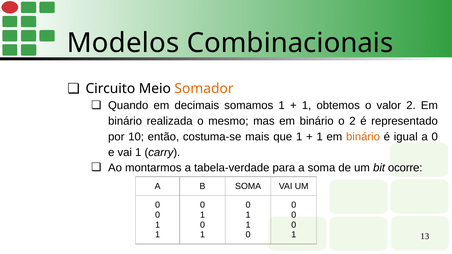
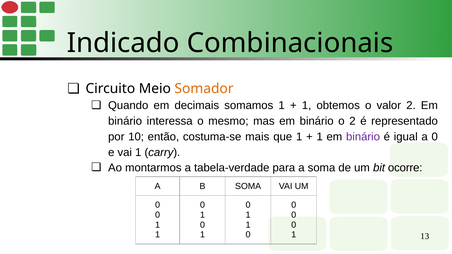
Modelos: Modelos -> Indicado (123, 43)
realizada: realizada -> interessa (170, 121)
binário colour: orange -> purple (363, 137)
